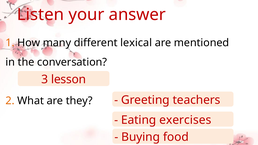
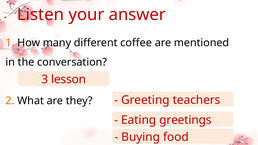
lexical: lexical -> coffee (136, 43)
exercises: exercises -> greetings (185, 120)
